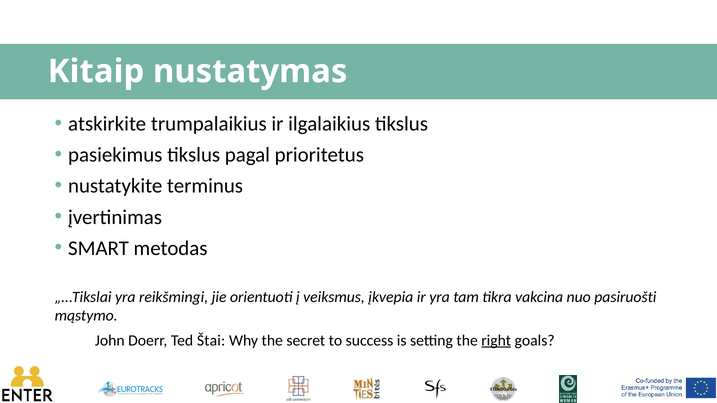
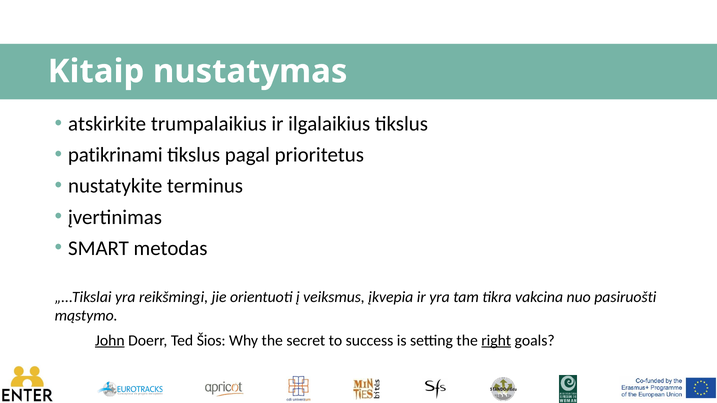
pasiekimus: pasiekimus -> patikrinami (115, 155)
John underline: none -> present (110, 341)
Štai: Štai -> Šios (211, 341)
